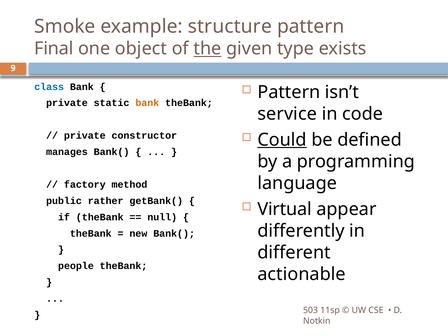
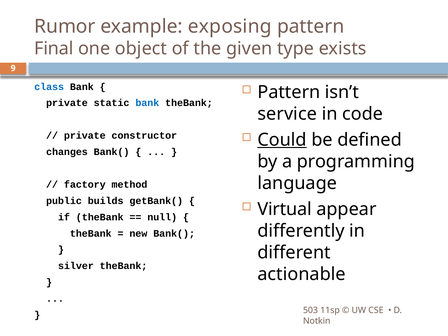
Smoke: Smoke -> Rumor (65, 26)
structure: structure -> exposing (230, 26)
the underline: present -> none (207, 49)
bank colour: orange -> blue (147, 103)
manages: manages -> changes (67, 152)
rather: rather -> builds (106, 201)
people: people -> silver (76, 266)
